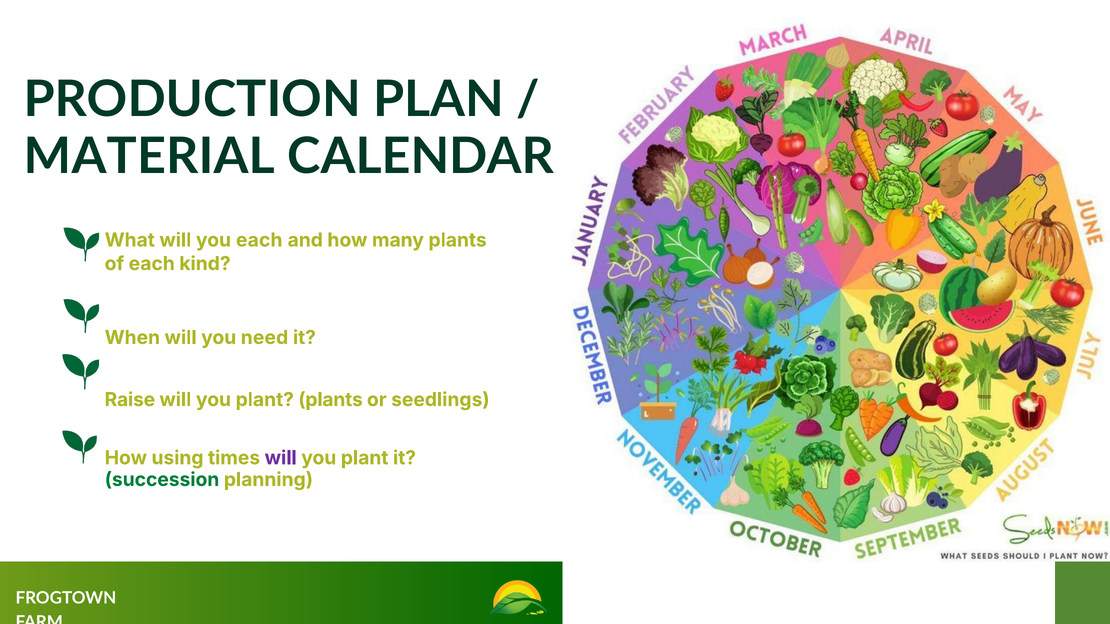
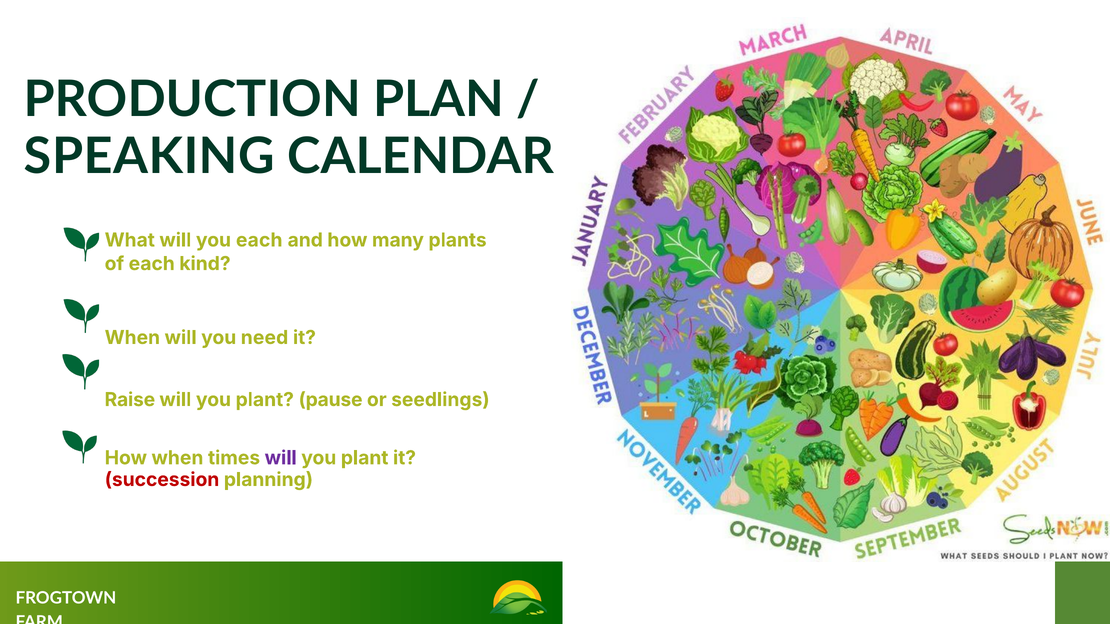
MATERIAL: MATERIAL -> SPEAKING (149, 157)
plant plants: plants -> pause (331, 400)
How using: using -> when (177, 458)
succession colour: green -> red (162, 480)
